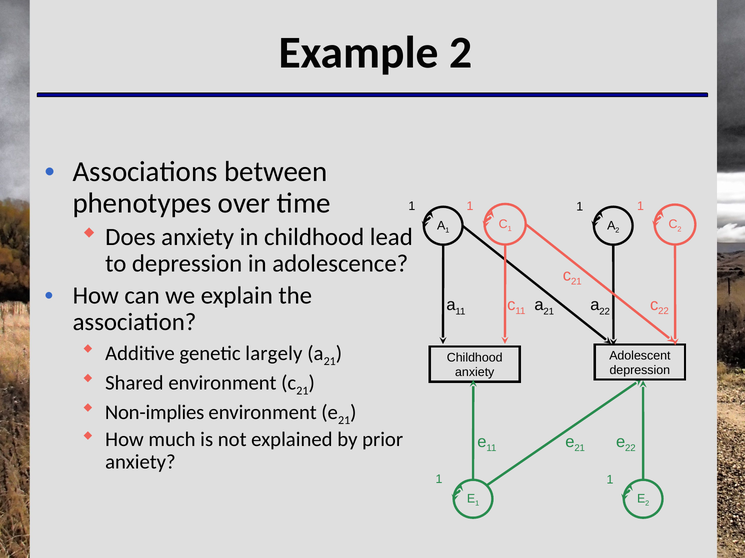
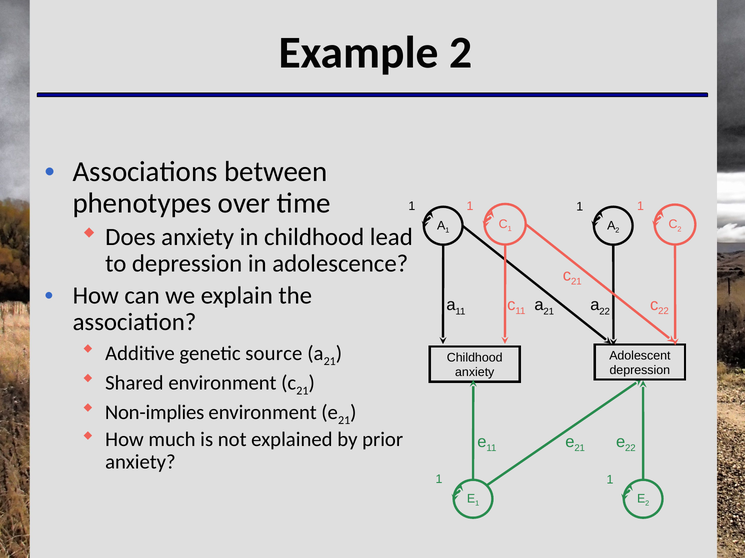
largely: largely -> source (274, 354)
